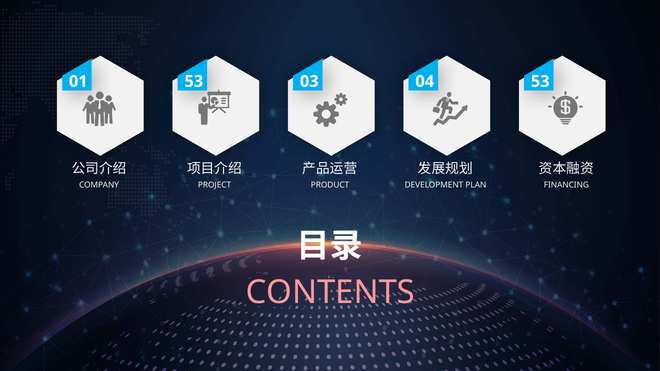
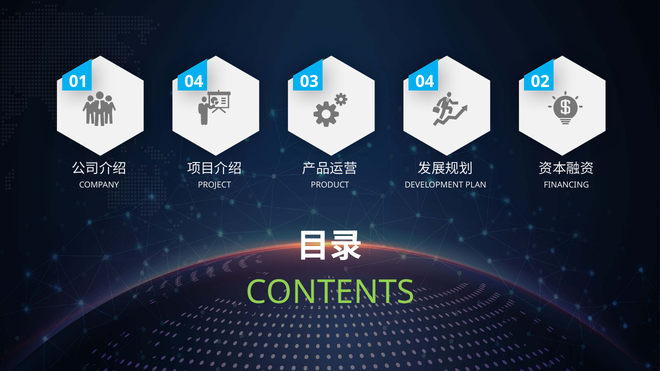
01 53: 53 -> 04 (194, 82)
04 53: 53 -> 02 (540, 82)
CONTENTS colour: pink -> light green (330, 293)
